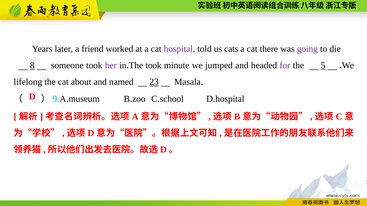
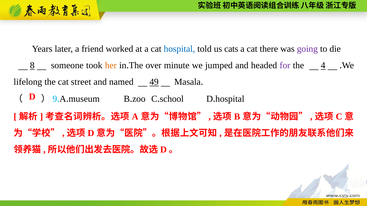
hospital colour: purple -> blue (179, 49)
her colour: purple -> orange (111, 66)
The took: took -> over (154, 66)
5: 5 -> 4 (323, 66)
about: about -> street (81, 82)
23: 23 -> 49 (154, 82)
